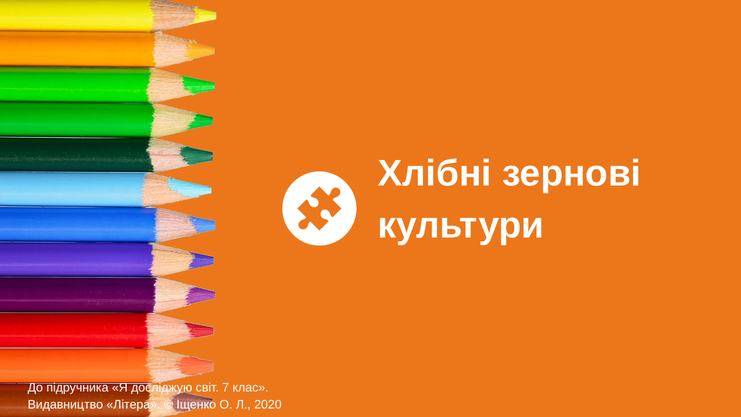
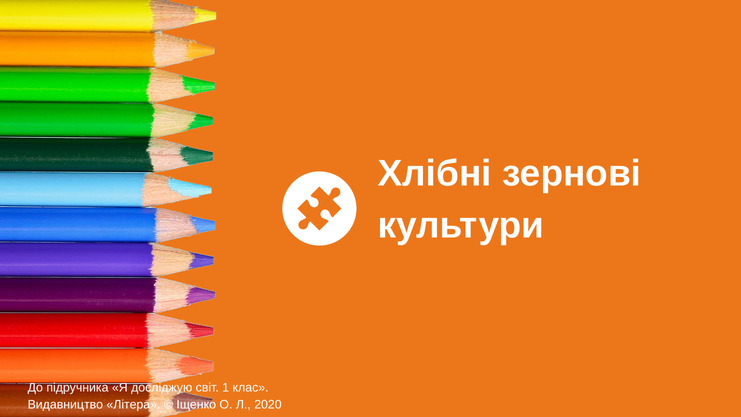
7: 7 -> 1 (226, 387)
